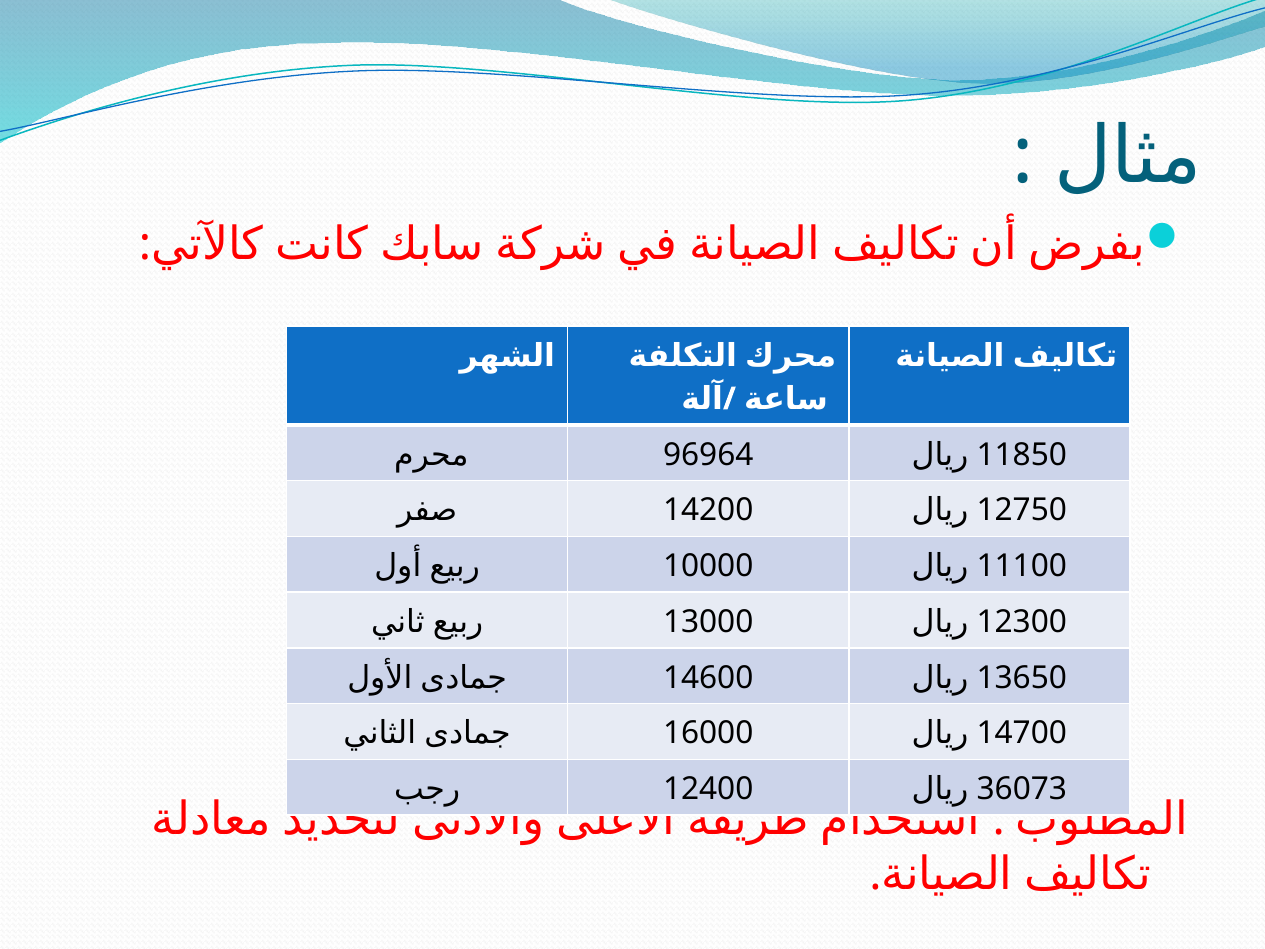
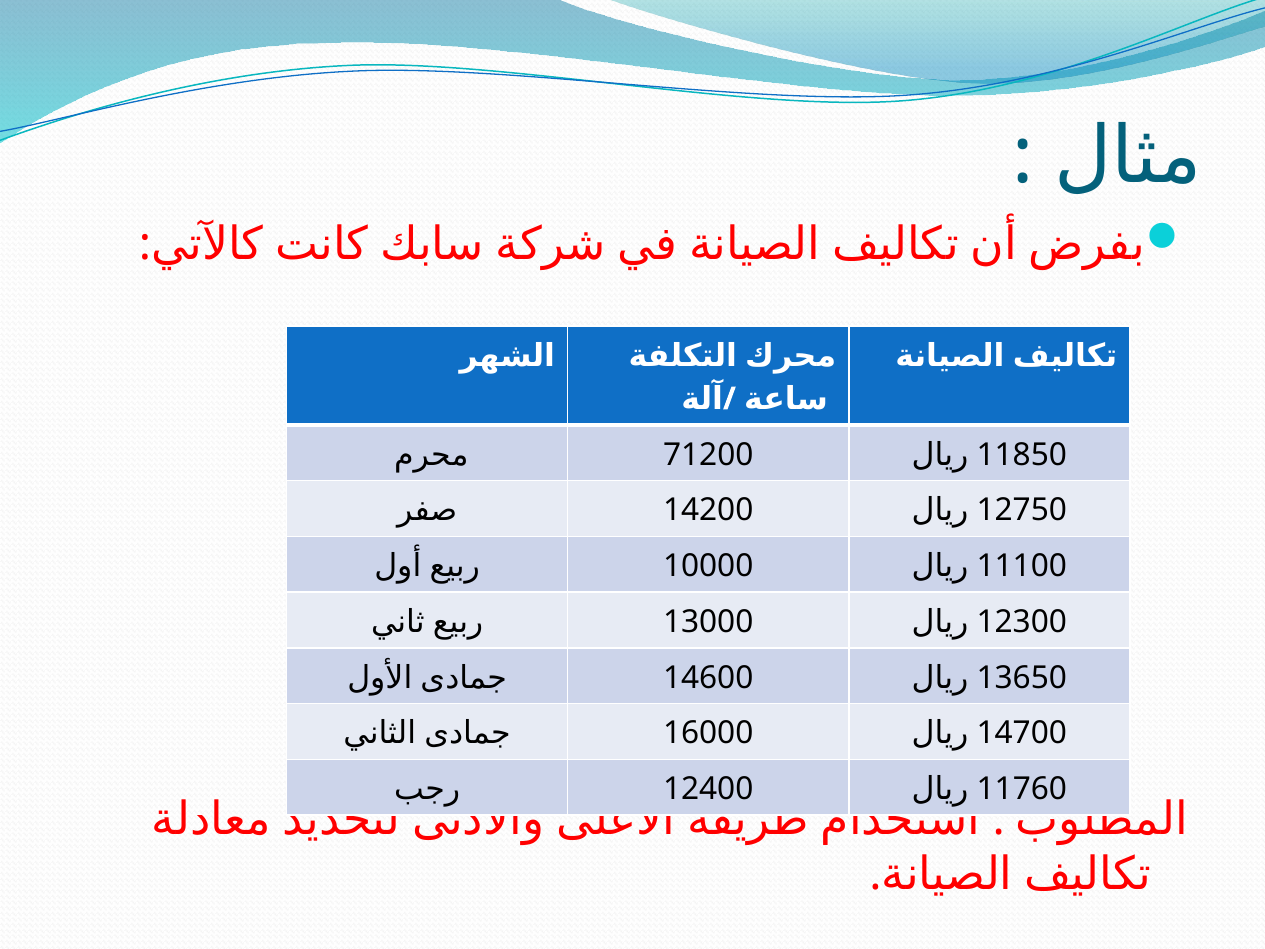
96964: 96964 -> 71200 (708, 454)
36073: 36073 -> 11760 (1022, 789)
